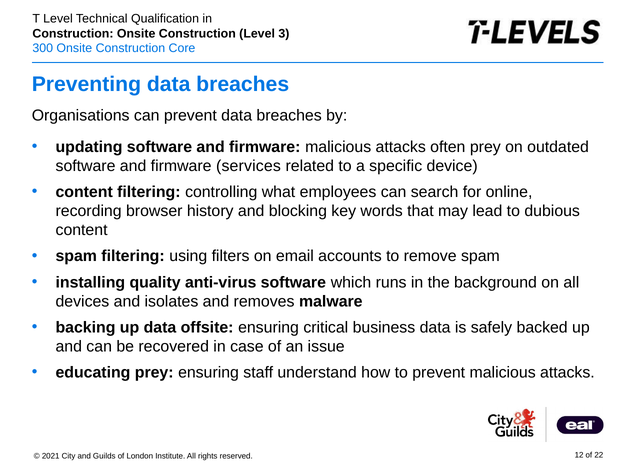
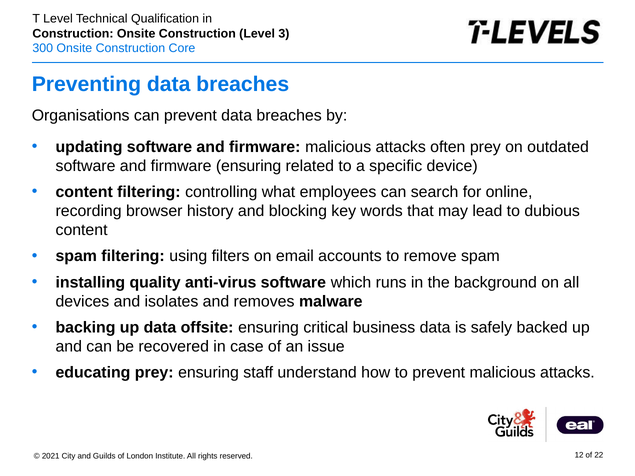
firmware services: services -> ensuring (249, 166)
